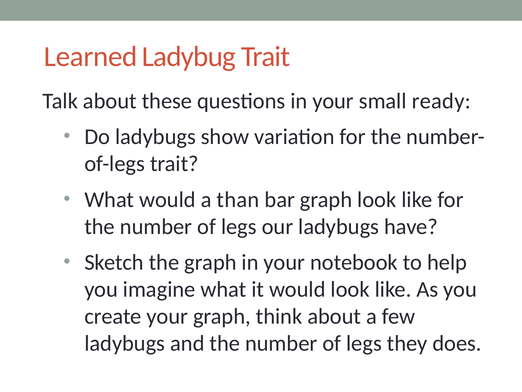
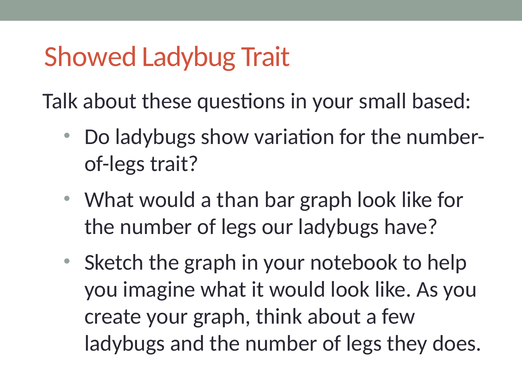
Learned: Learned -> Showed (91, 56)
ready: ready -> based (441, 101)
